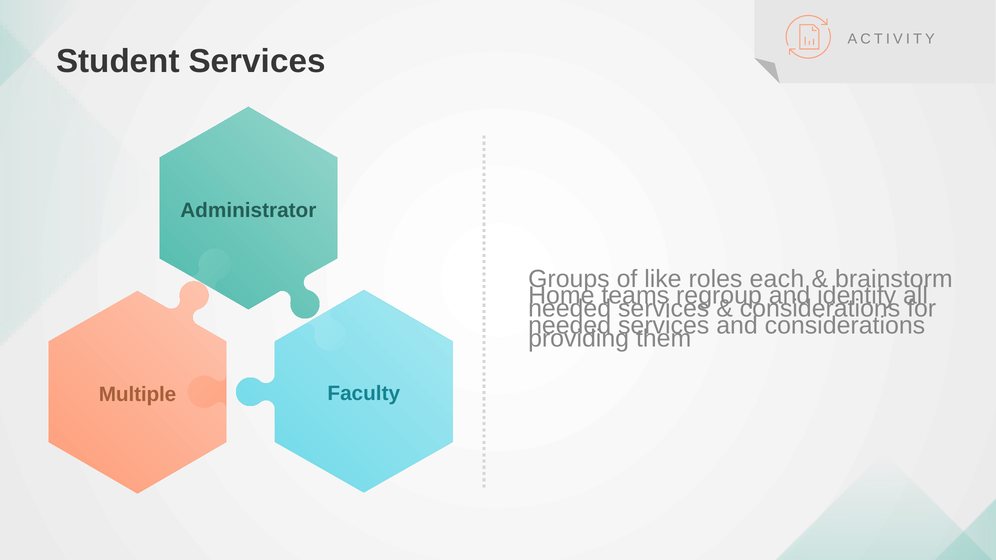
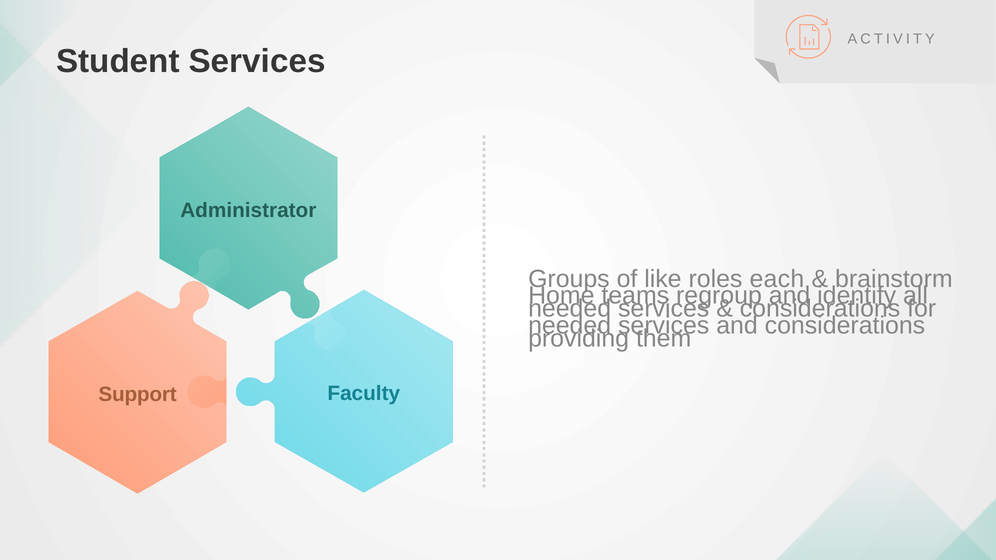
Multiple: Multiple -> Support (138, 395)
